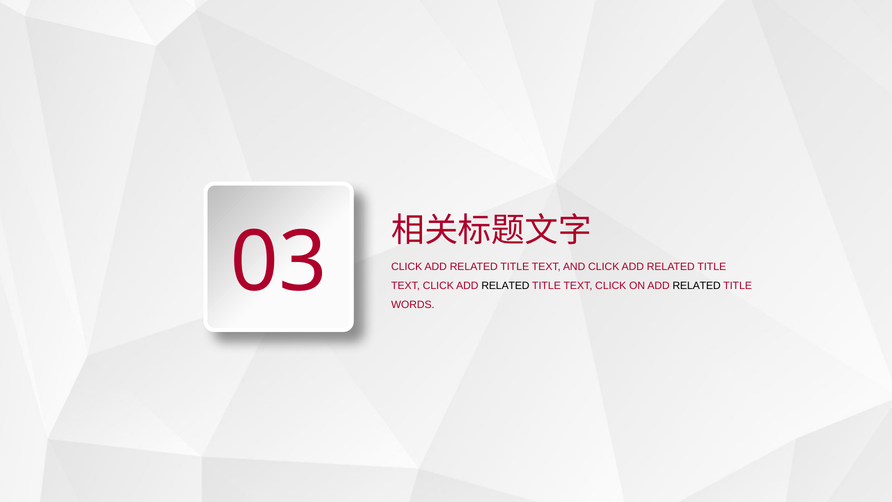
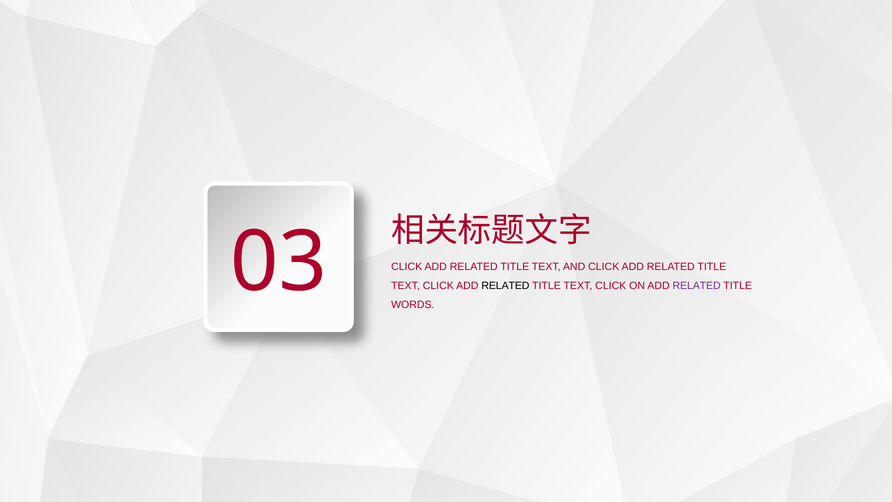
RELATED colour: black -> purple (697, 286)
